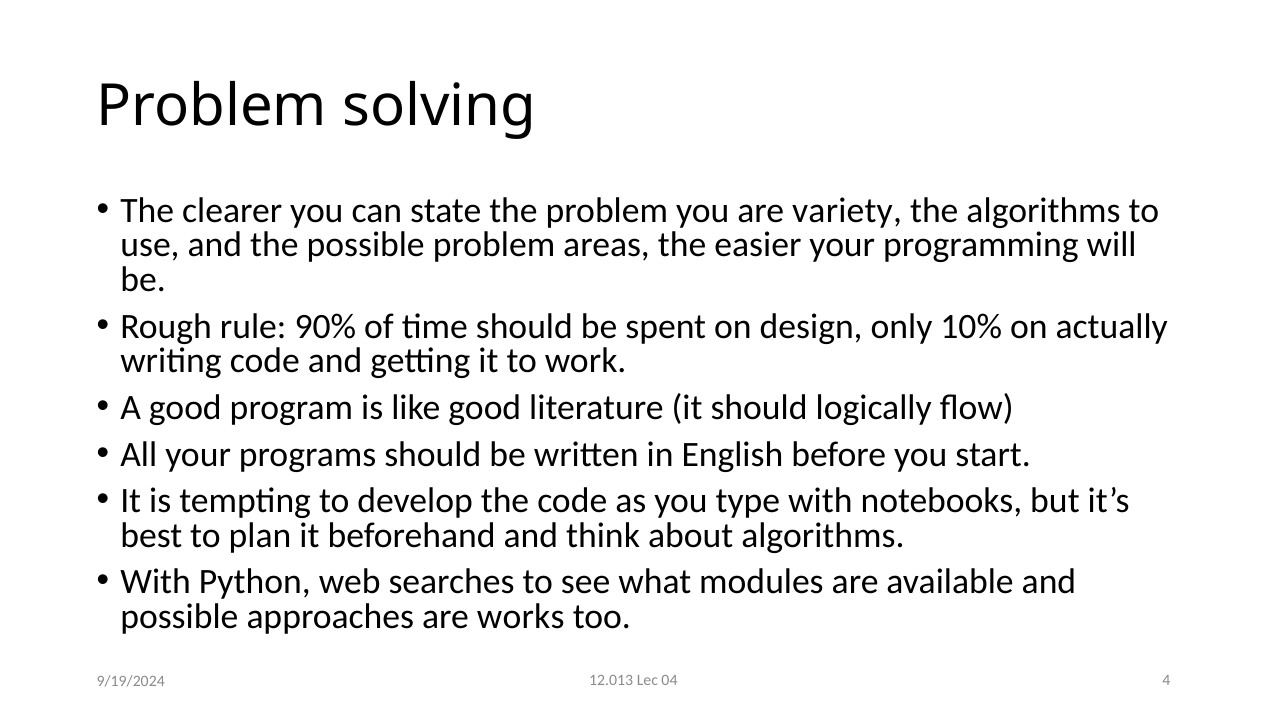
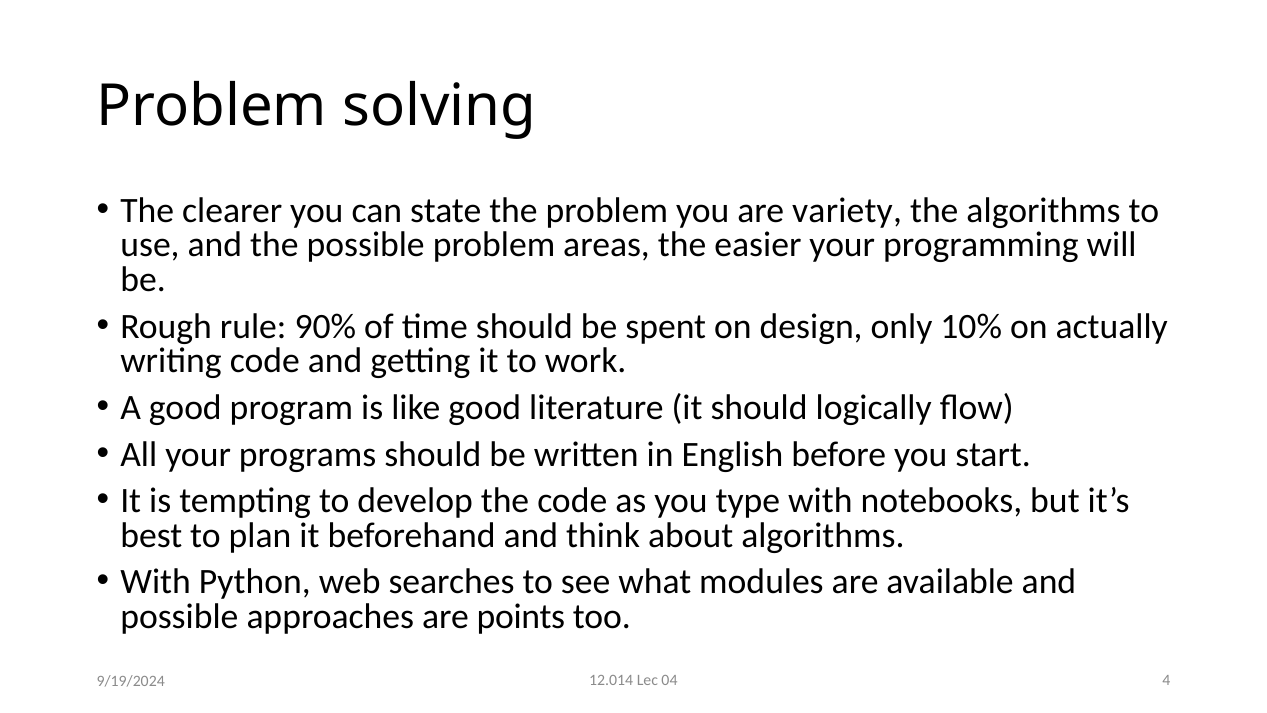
works: works -> points (521, 617)
12.013: 12.013 -> 12.014 (611, 680)
